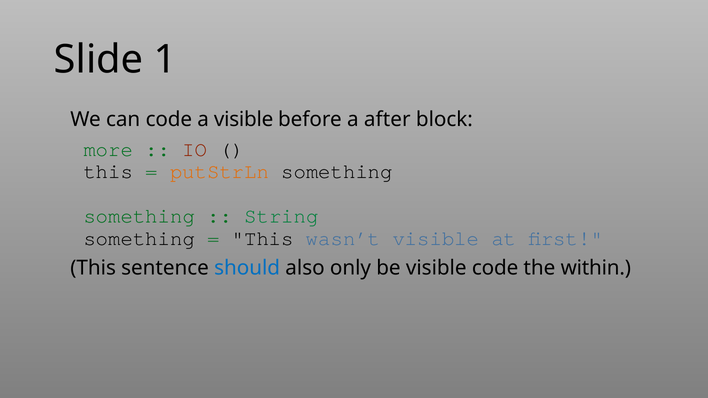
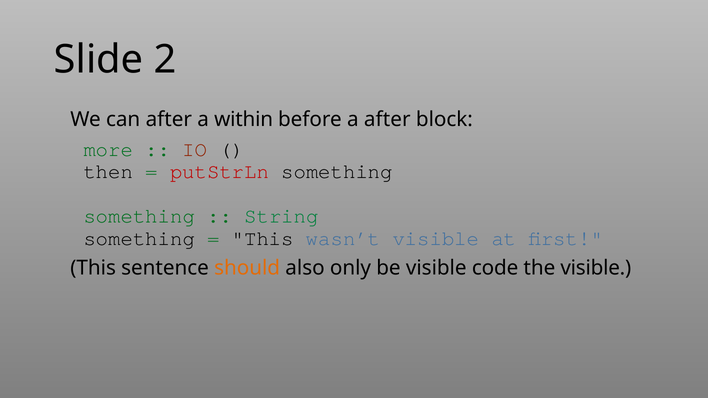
1: 1 -> 2 (165, 59)
can code: code -> after (169, 120)
a visible: visible -> within (244, 120)
this: this -> then (108, 172)
putStrLn colour: orange -> red (220, 172)
should colour: blue -> orange (247, 268)
the within: within -> visible (596, 268)
